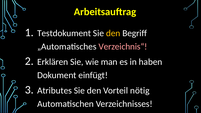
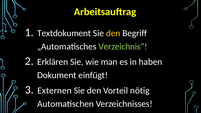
Testdokument: Testdokument -> Textdokument (64, 33)
Verzeichnis“ colour: pink -> light green (123, 47)
Atributes: Atributes -> Externen (54, 91)
